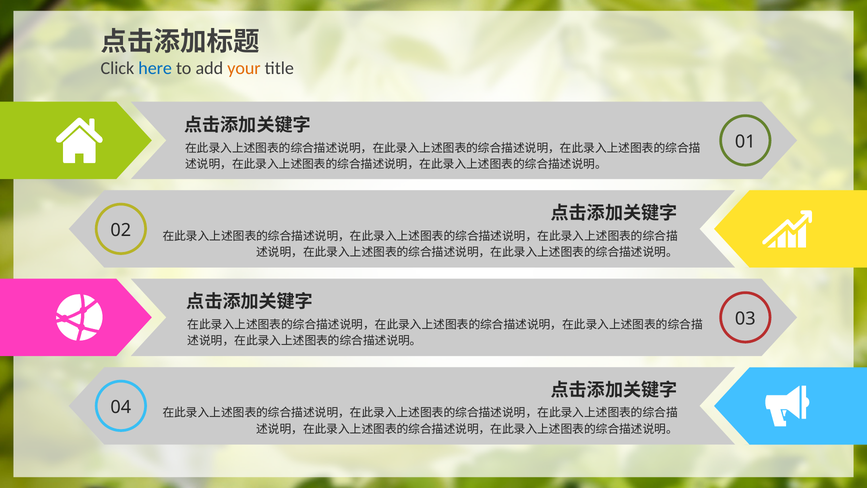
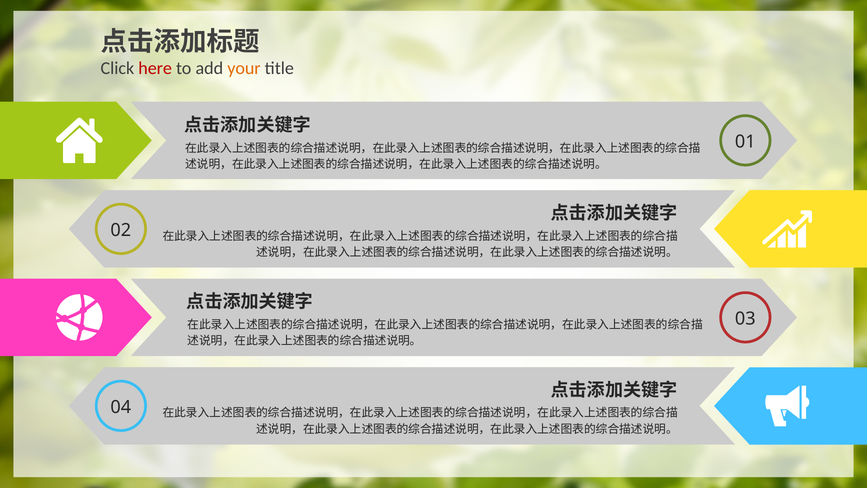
here colour: blue -> red (155, 68)
